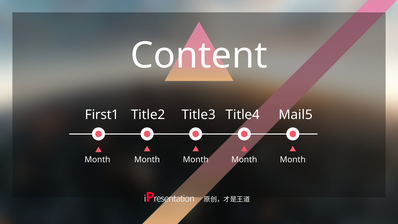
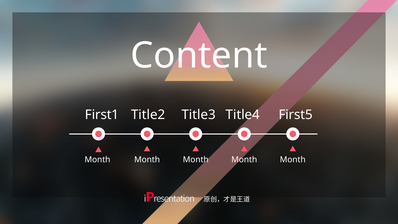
Mail5: Mail5 -> First5 (296, 115)
